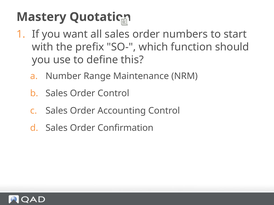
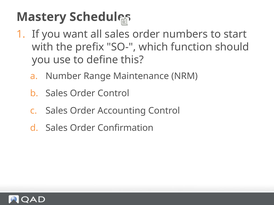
Quotation: Quotation -> Schedules (100, 17)
